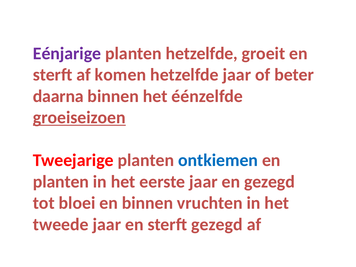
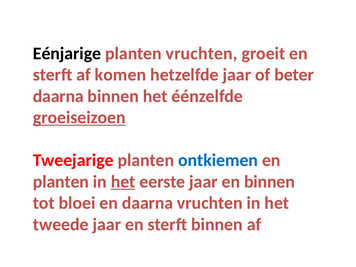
Eénjarige colour: purple -> black (67, 53)
planten hetzelfde: hetzelfde -> vruchten (202, 53)
het underline: none -> present (123, 182)
en gezegd: gezegd -> binnen (269, 182)
en binnen: binnen -> daarna (148, 203)
sterft gezegd: gezegd -> binnen (217, 224)
